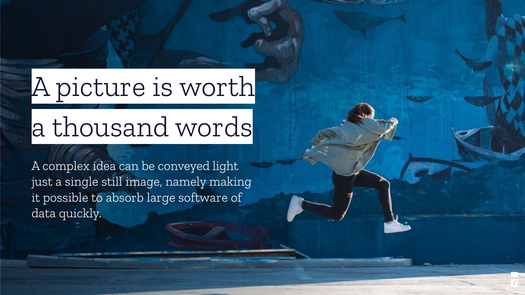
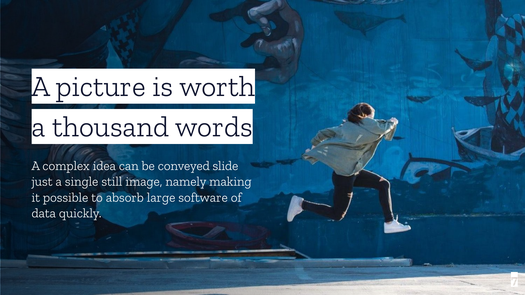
light: light -> slide (225, 166)
